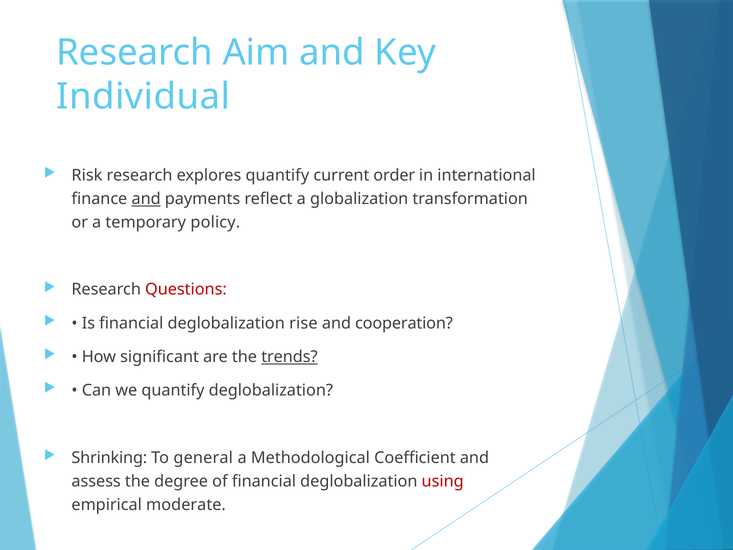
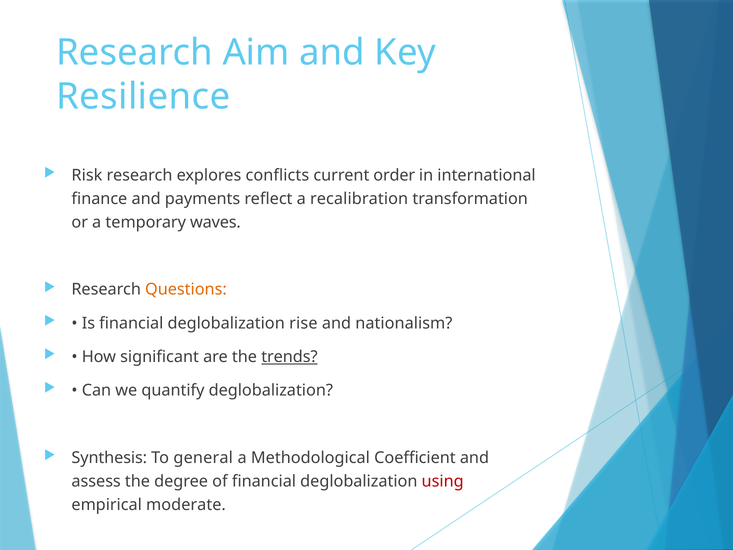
Individual: Individual -> Resilience (143, 97)
explores quantify: quantify -> conflicts (277, 175)
and underline: present -> none (146, 199)
globalization: globalization -> recalibration (359, 199)
policy: policy -> waves (215, 222)
Questions colour: red -> orange (186, 289)
cooperation: cooperation -> nationalism (404, 323)
Shrinking: Shrinking -> Synthesis (109, 458)
